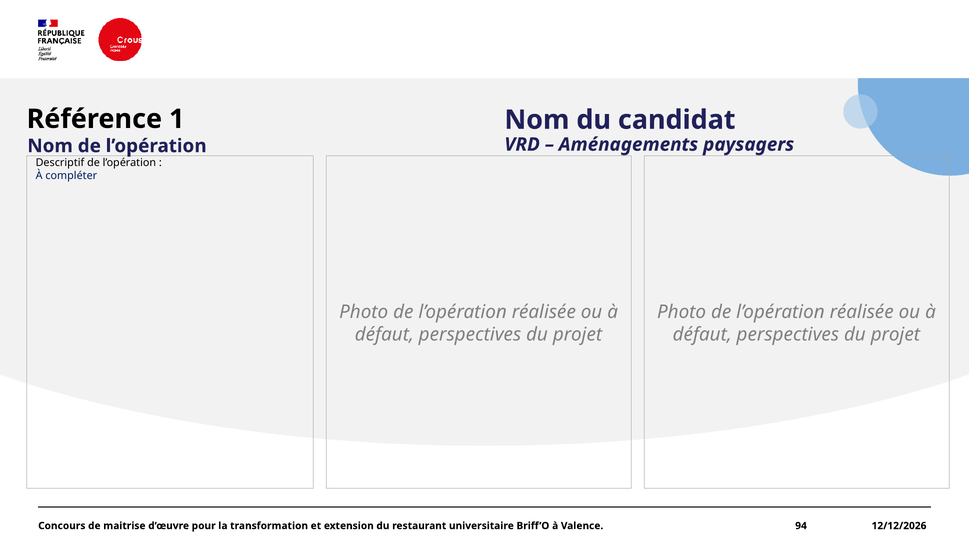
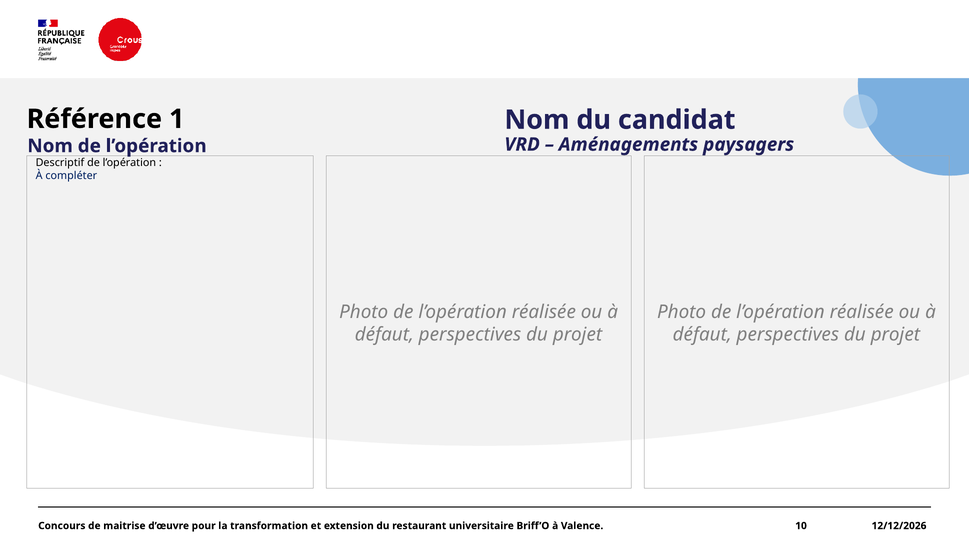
94: 94 -> 10 (801, 526)
